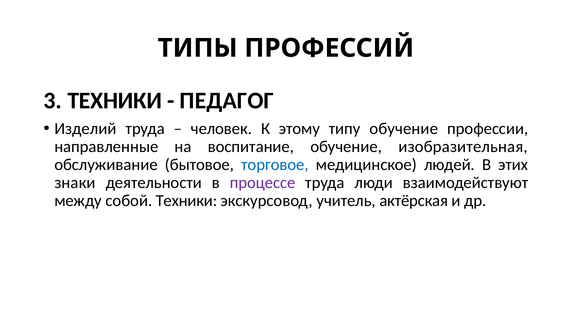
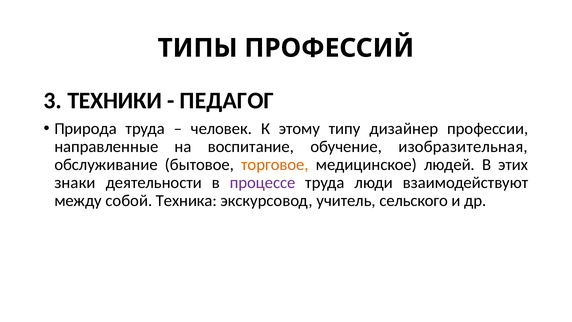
Изделий: Изделий -> Природа (86, 128)
типу обучение: обучение -> дизайнер (404, 128)
торговое colour: blue -> orange (275, 164)
собой Техники: Техники -> Техника (186, 200)
актёрская: актёрская -> сельского (414, 200)
